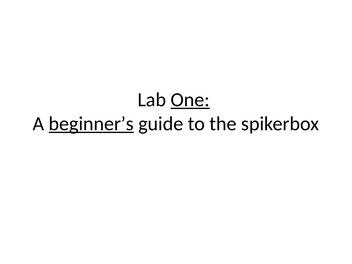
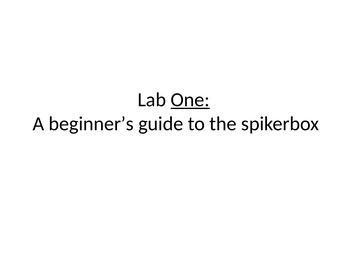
beginner’s underline: present -> none (91, 124)
